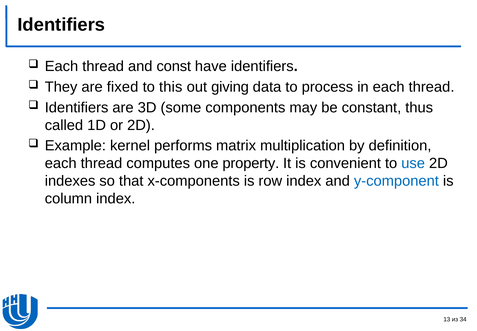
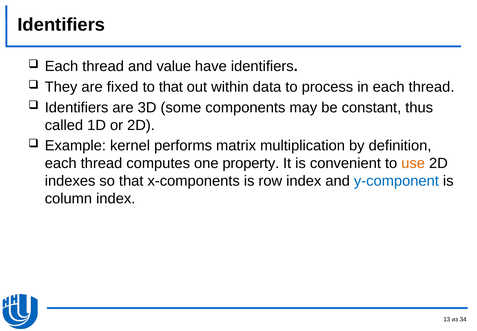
const: const -> value (174, 66)
to this: this -> that (171, 87)
giving: giving -> within (230, 87)
use colour: blue -> orange (413, 163)
